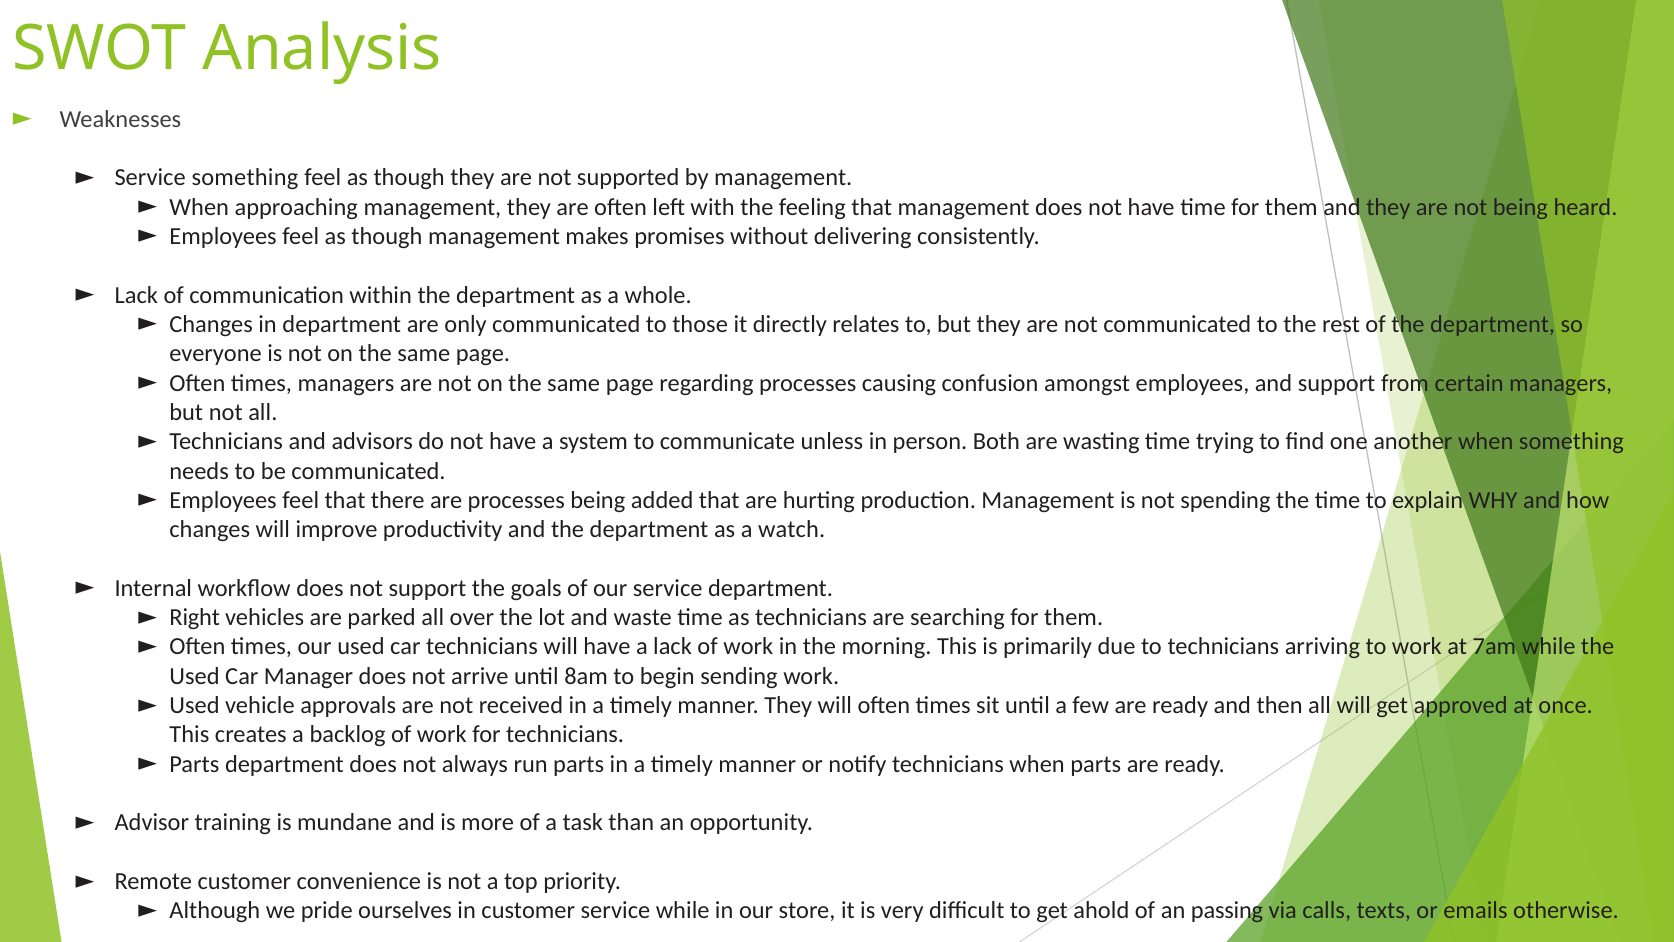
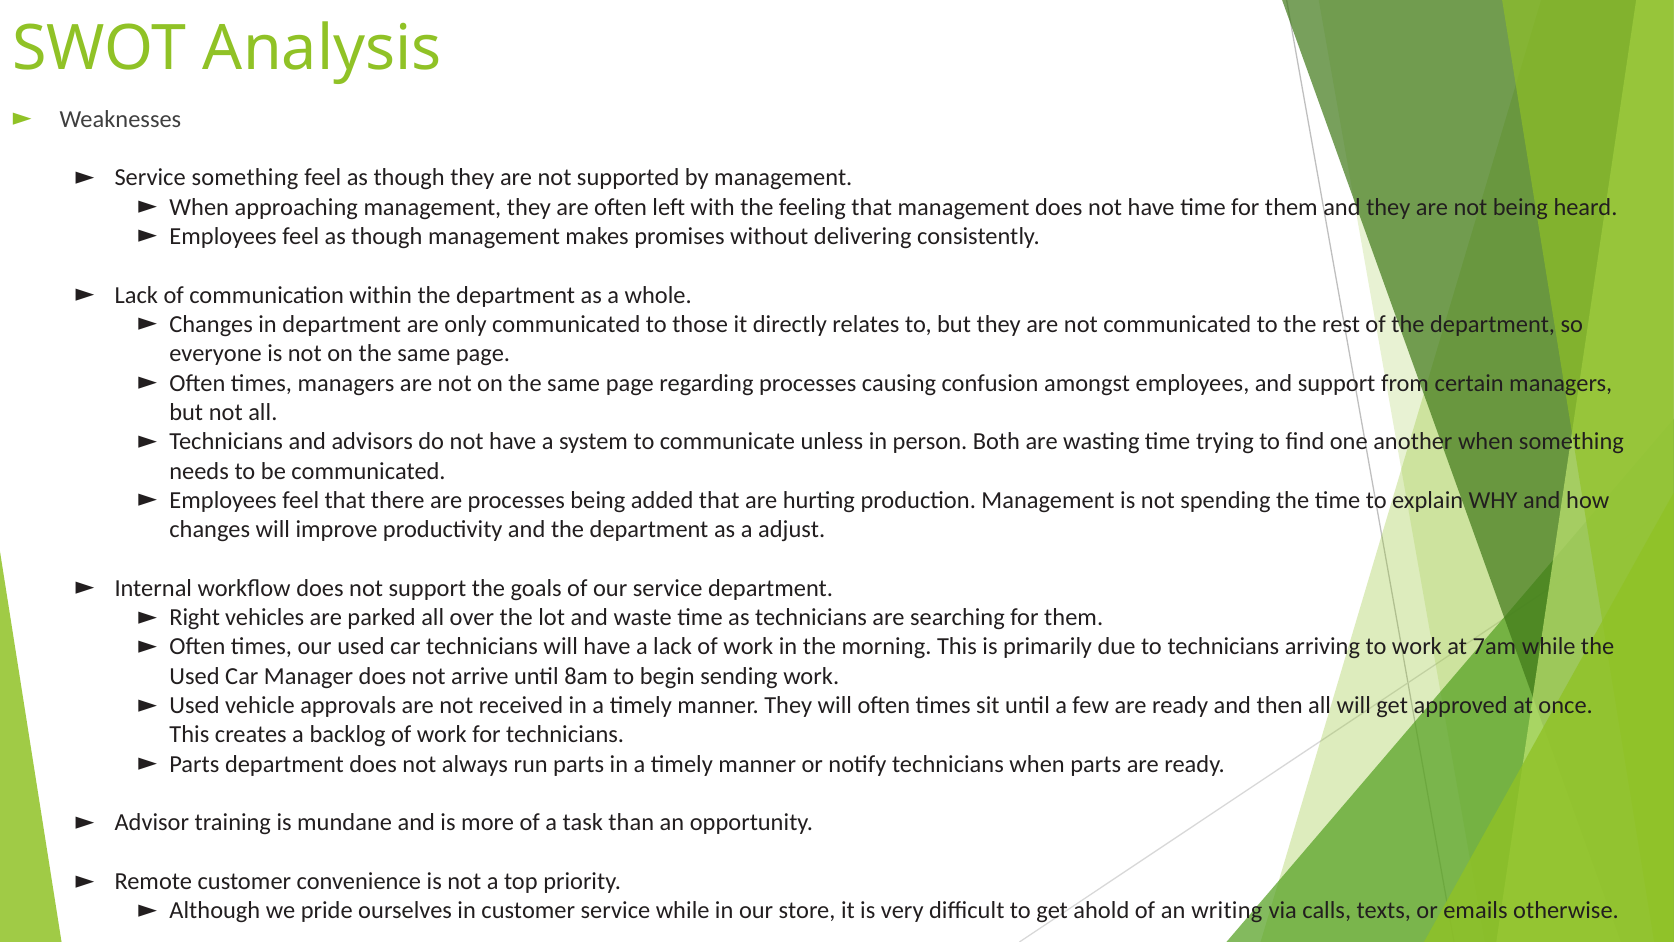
watch: watch -> adjust (792, 529)
passing: passing -> writing (1227, 910)
